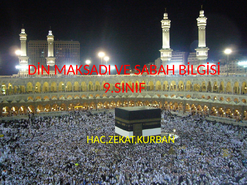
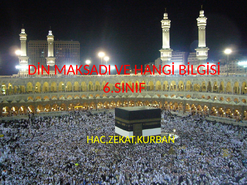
SABAH: SABAH -> HANGİ (155, 70)
9.SINIF: 9.SINIF -> 6.SINIF (124, 88)
